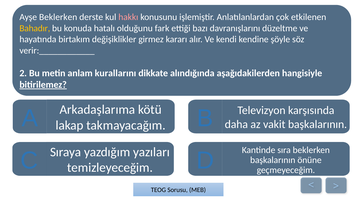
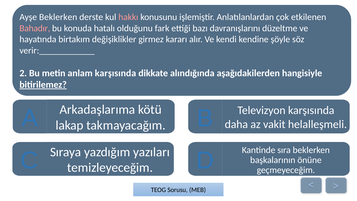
Bahadır colour: yellow -> pink (35, 28)
anlam kurallarını: kurallarını -> karşısında (115, 73)
vakit başkalarının: başkalarının -> helalleşmeli (317, 124)
